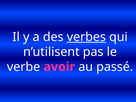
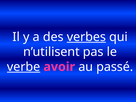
verbe underline: none -> present (24, 67)
